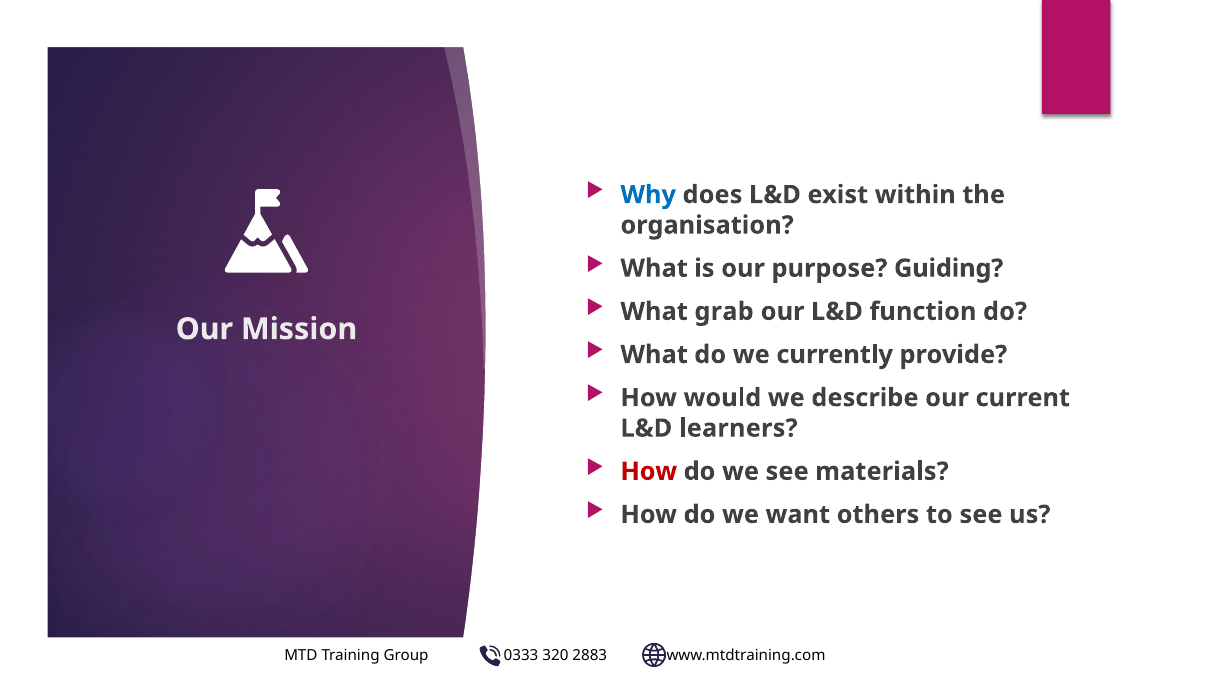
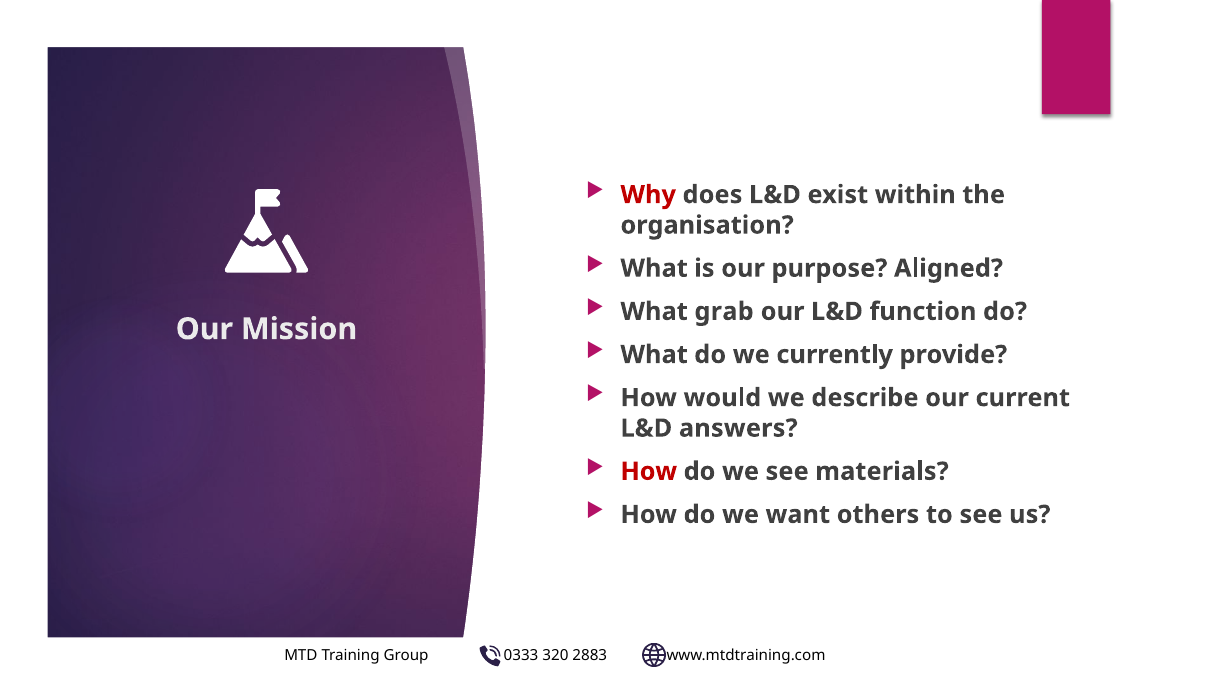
Why colour: blue -> red (648, 195)
Guiding: Guiding -> Aligned (949, 268)
learners: learners -> answers (738, 428)
